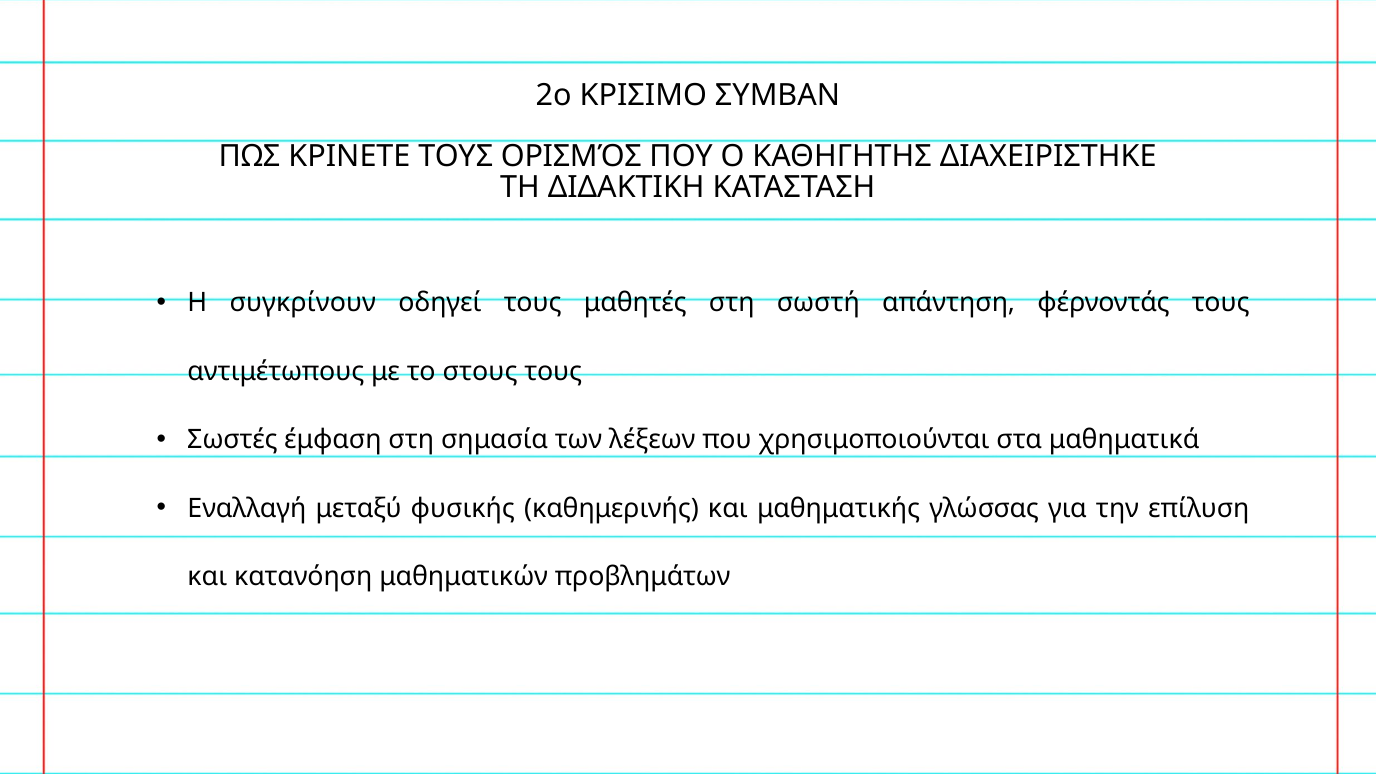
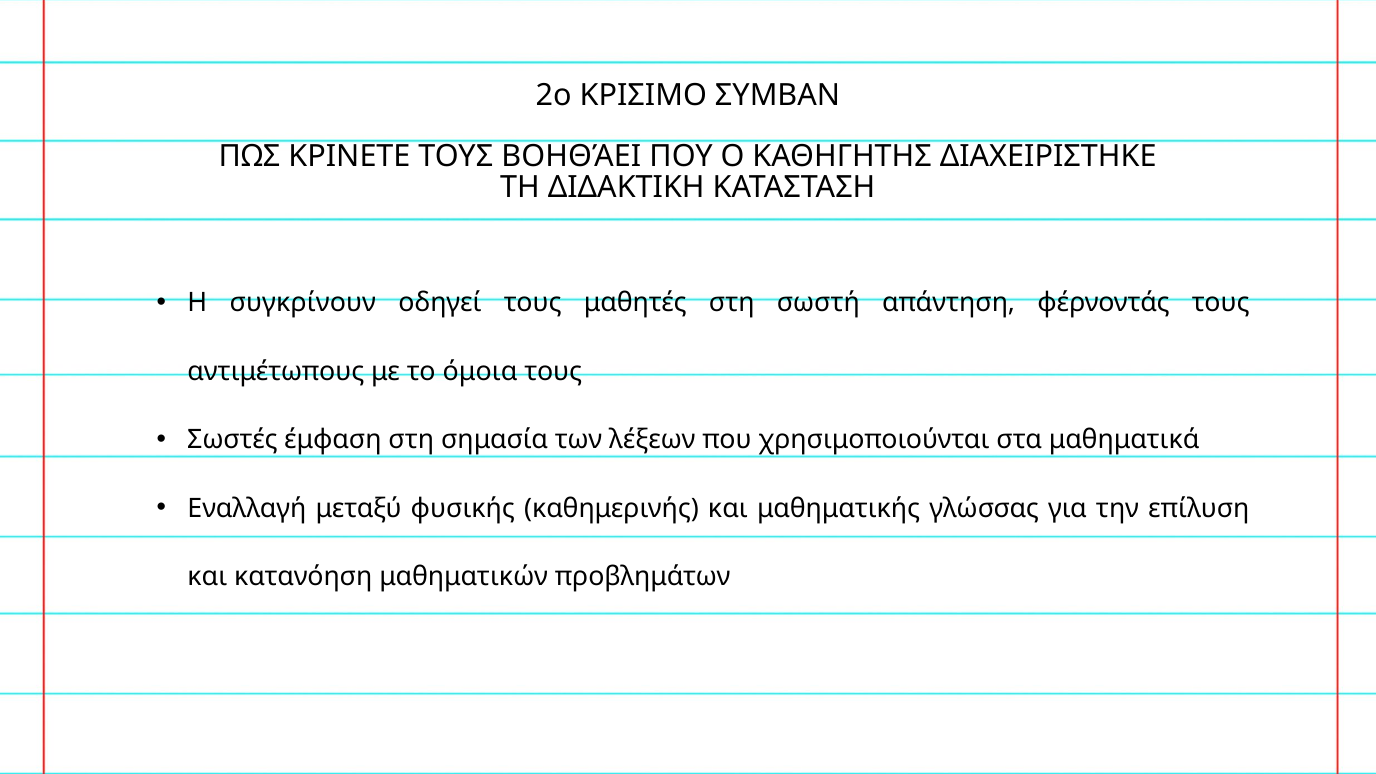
ΟΡΙΣΜΌΣ: ΟΡΙΣΜΌΣ -> ΒΟΗΘΆΕΙ (571, 156)
στους: στους -> όμοια (480, 371)
